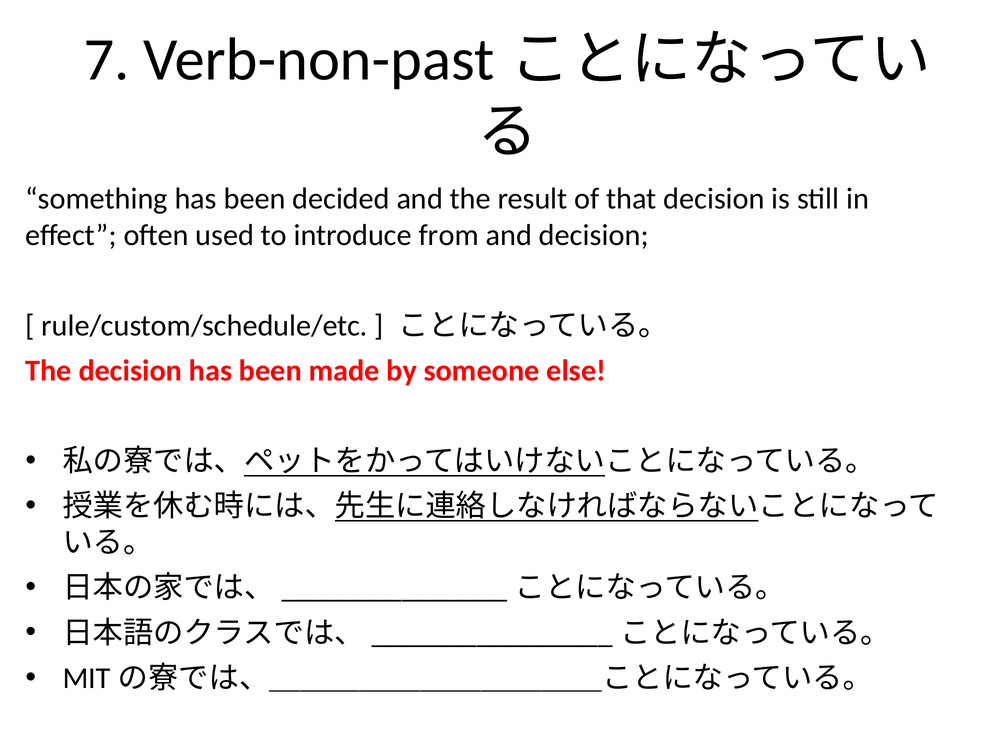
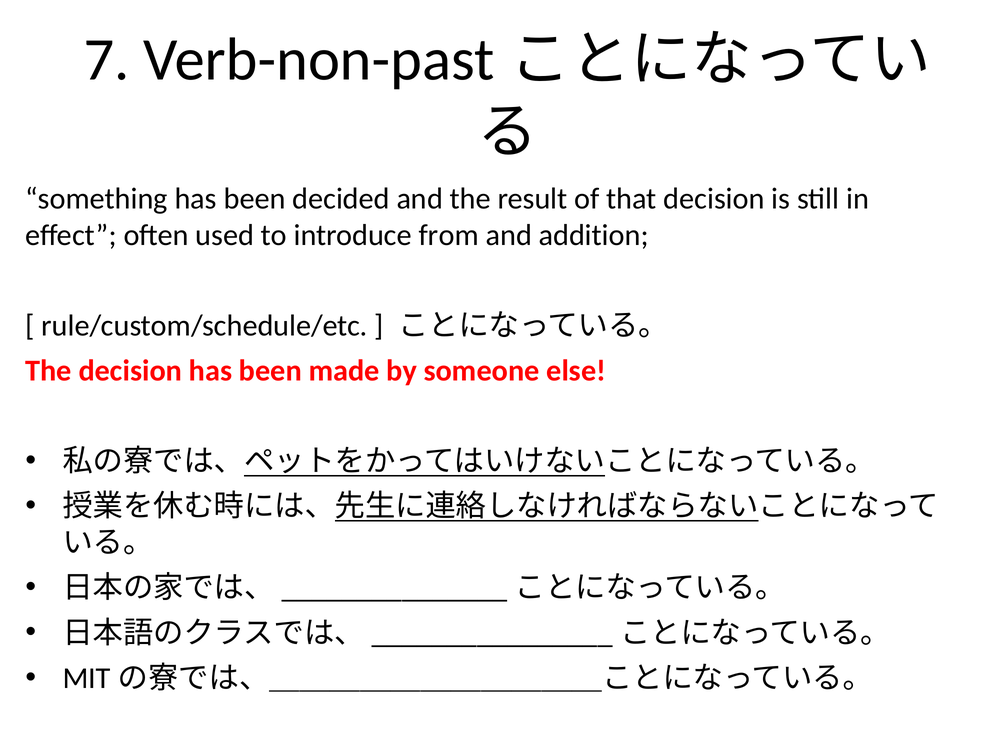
and decision: decision -> addition (594, 235)
